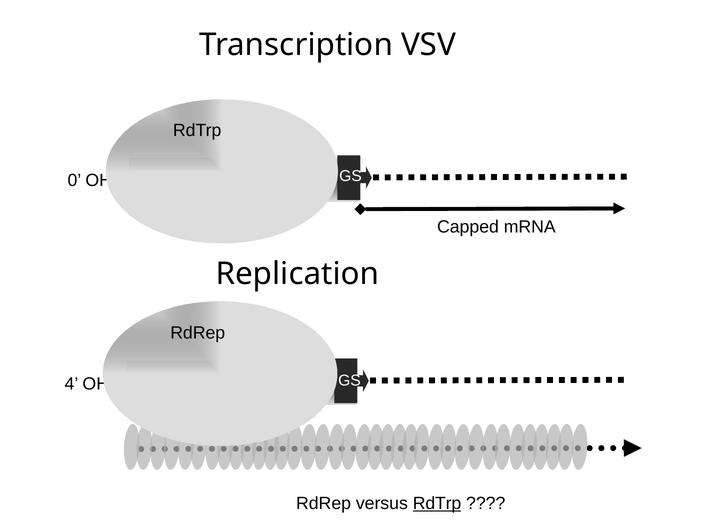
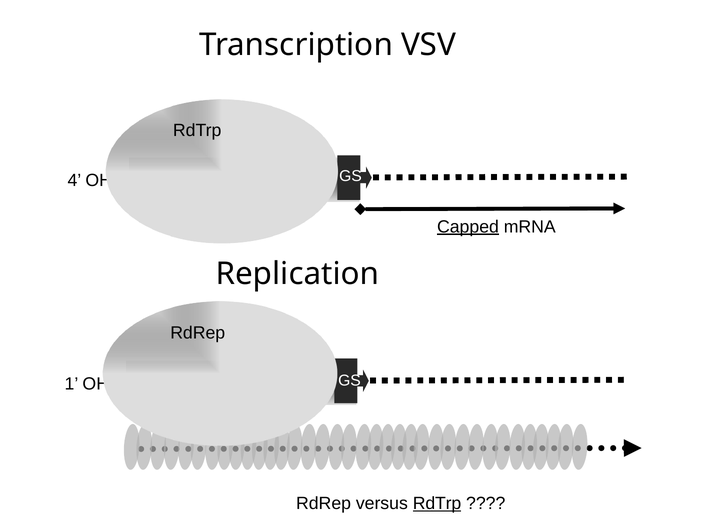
0: 0 -> 4 (74, 181)
Capped underline: none -> present (468, 227)
4: 4 -> 1 (71, 384)
